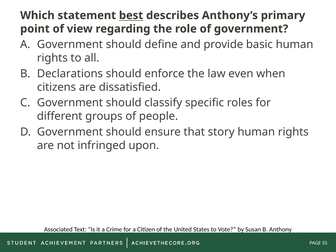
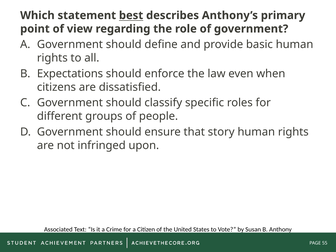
Declarations: Declarations -> Expectations (70, 74)
